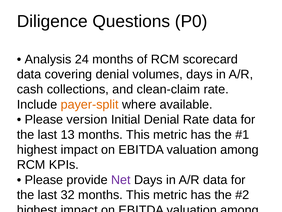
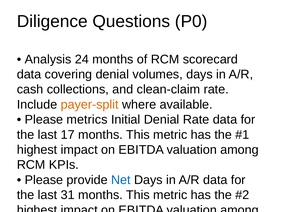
version: version -> metrics (87, 119)
13: 13 -> 17 (68, 134)
Net colour: purple -> blue (121, 179)
32: 32 -> 31 (68, 195)
